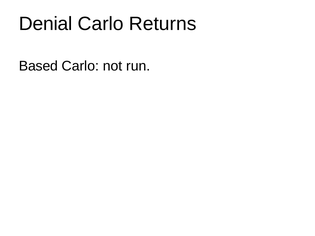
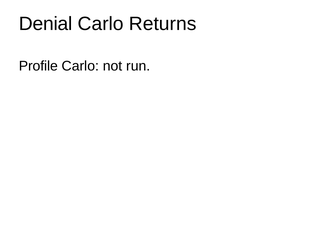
Based: Based -> Profile (38, 66)
